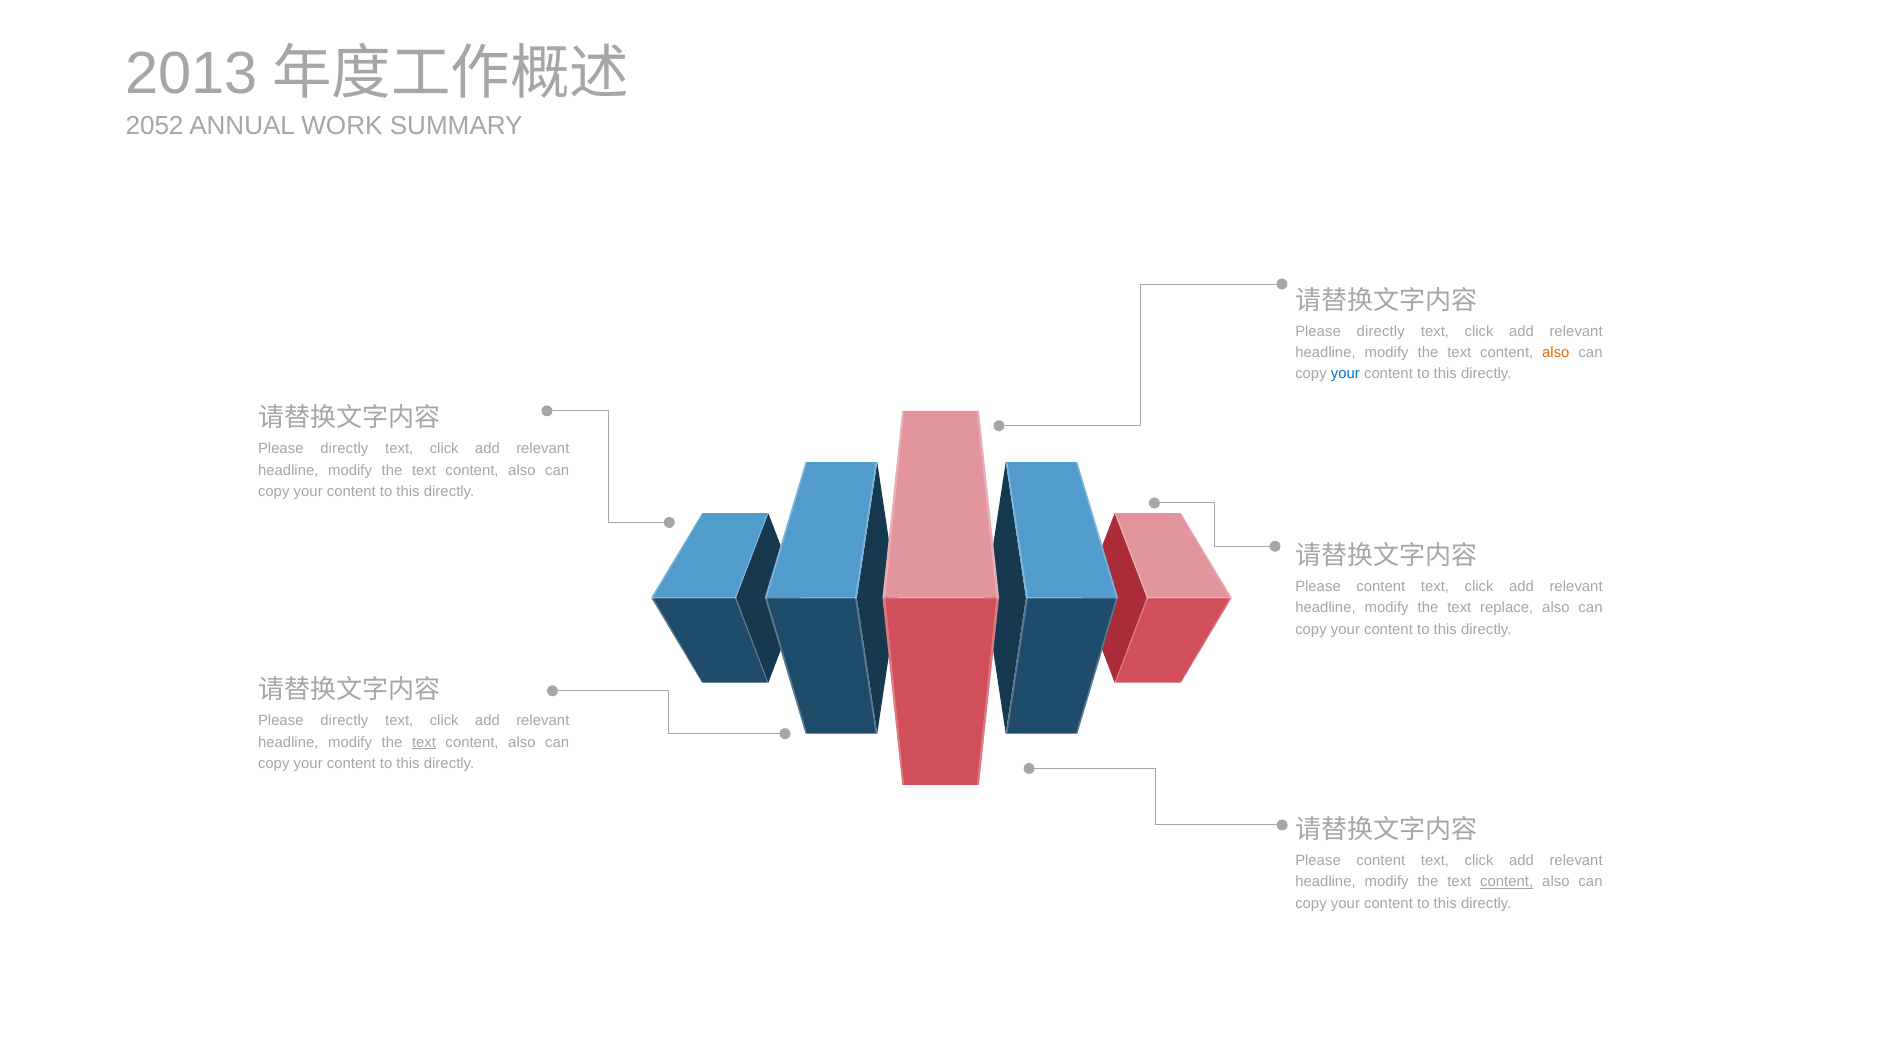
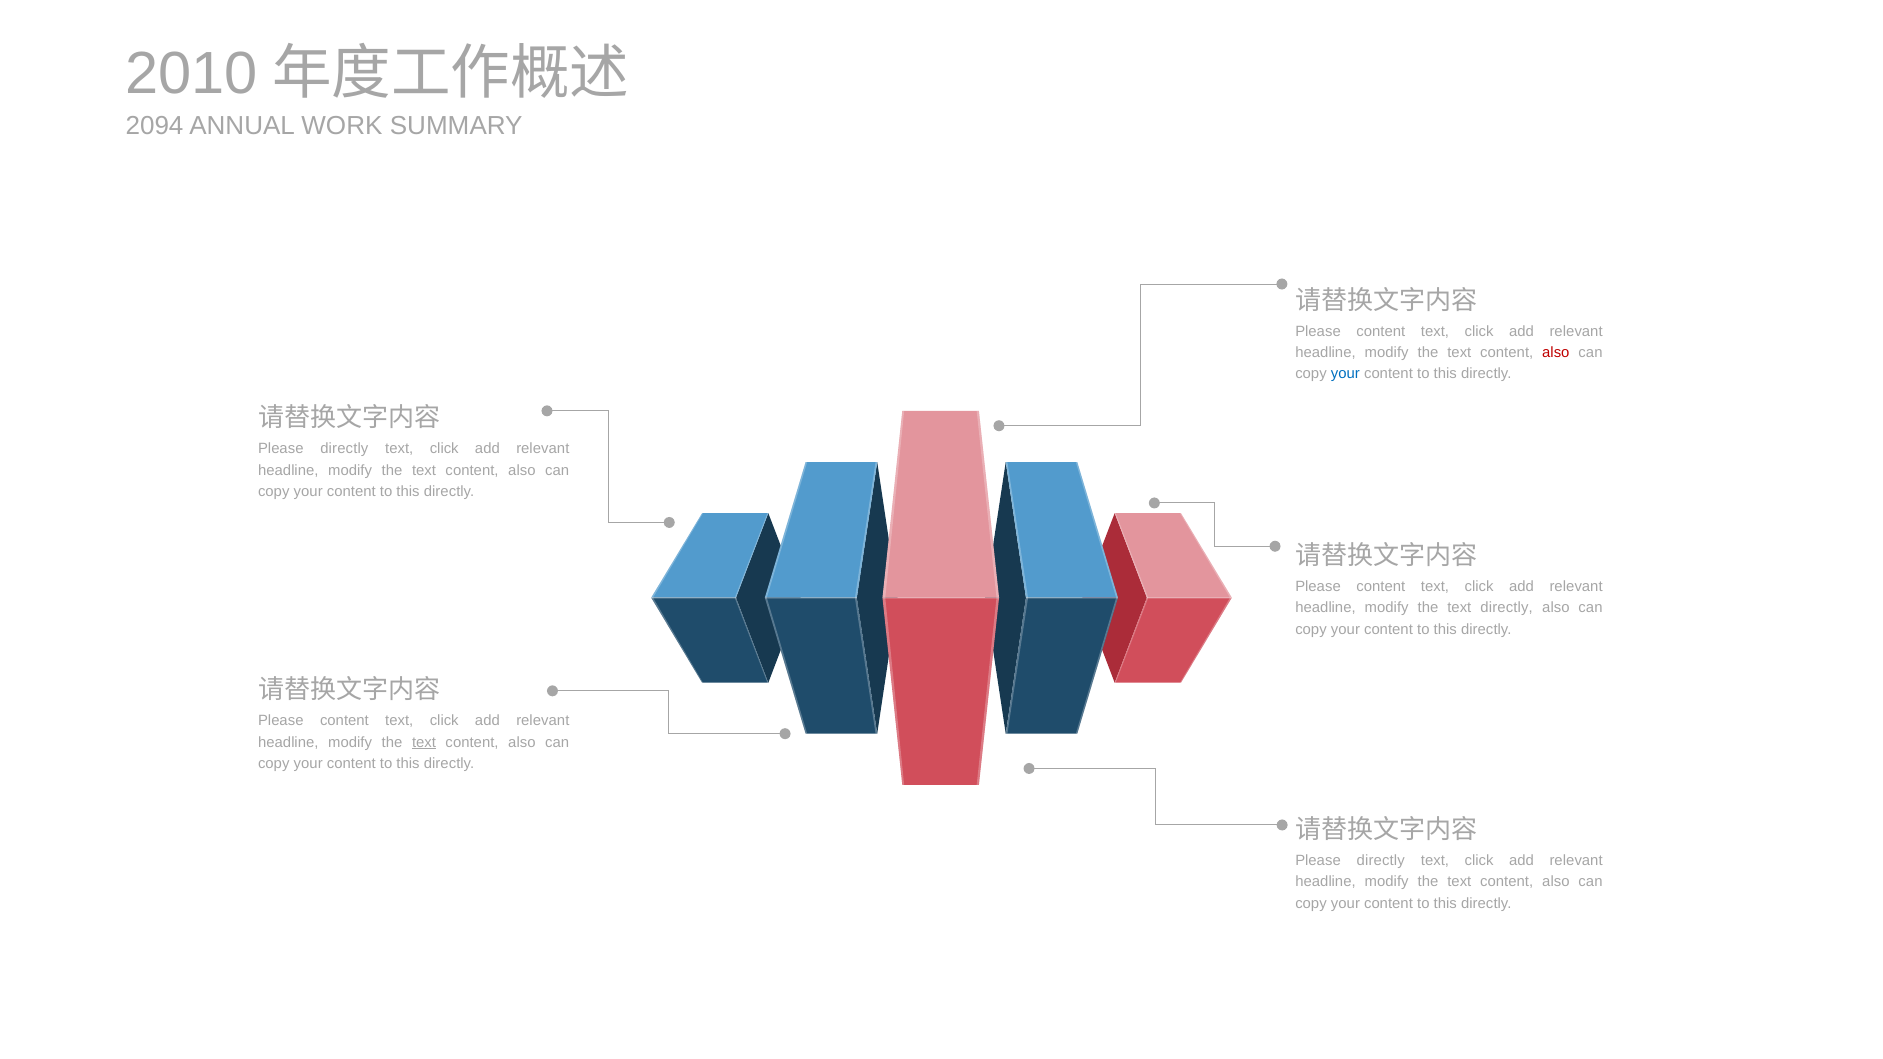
2013: 2013 -> 2010 (192, 74)
2052: 2052 -> 2094 (154, 126)
directly: directly -> content (1381, 331)
also colour: orange -> red (1556, 353)
text replace: replace -> directly (1507, 608)
directly: directly -> content (344, 721)
content: content -> directly (1381, 861)
content underline: present -> none (1507, 882)
